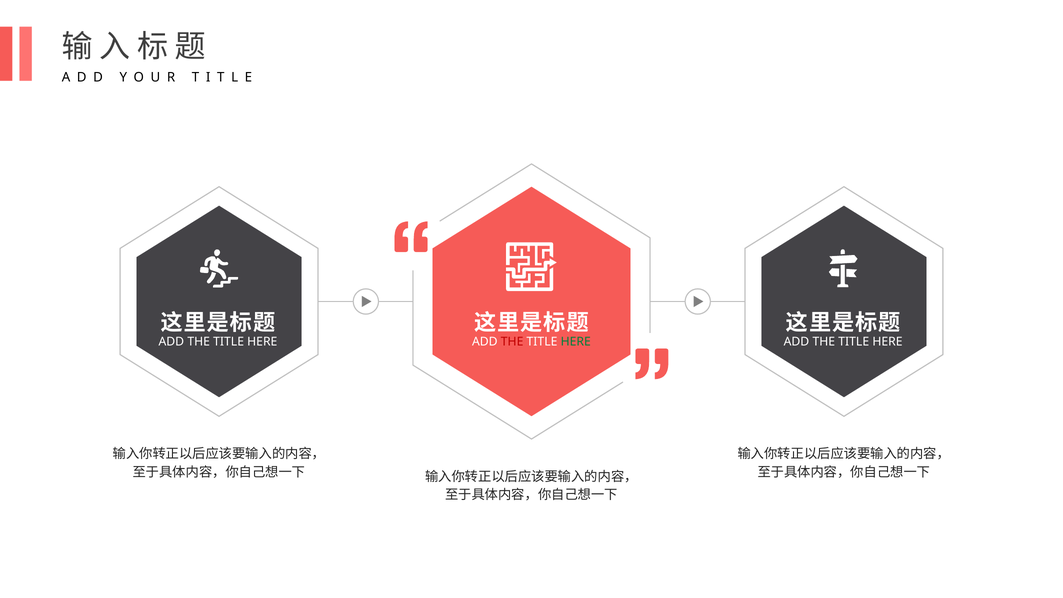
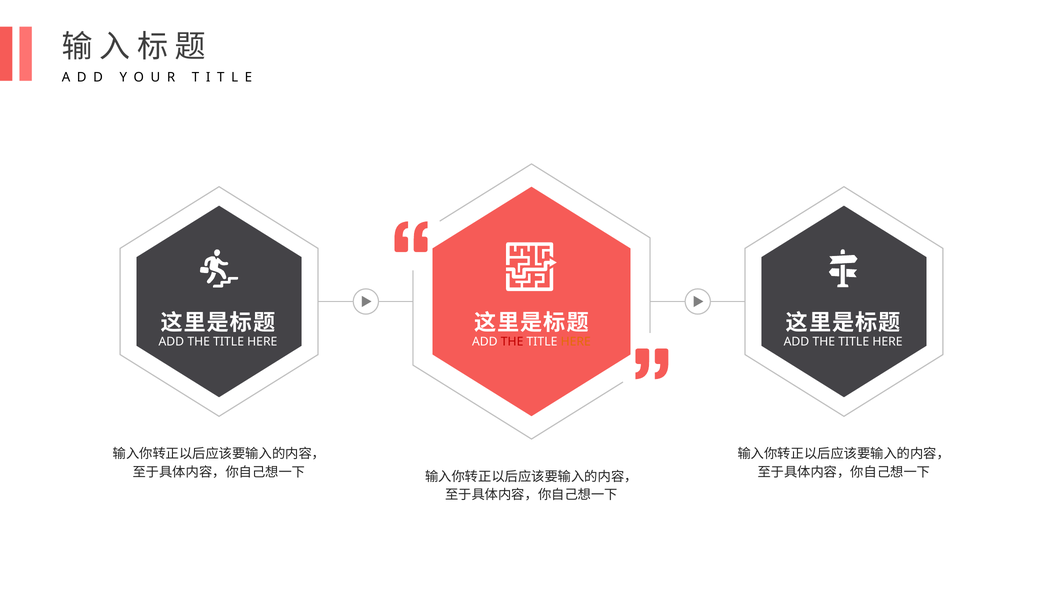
HERE colour: green -> orange (576, 342)
